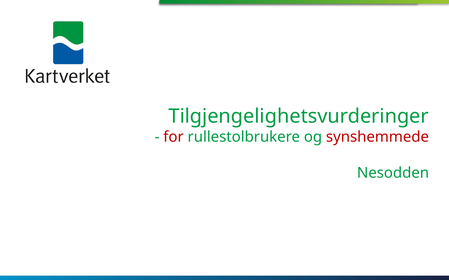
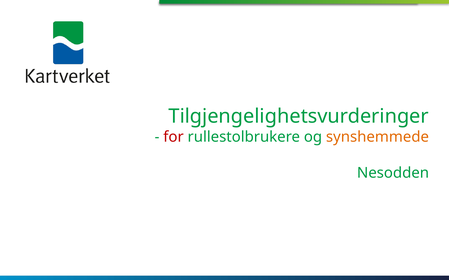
synshemmede colour: red -> orange (377, 137)
